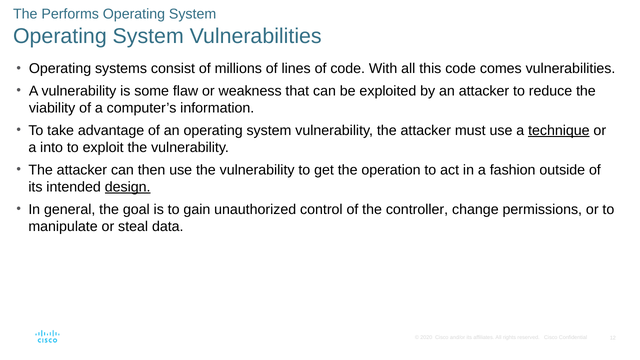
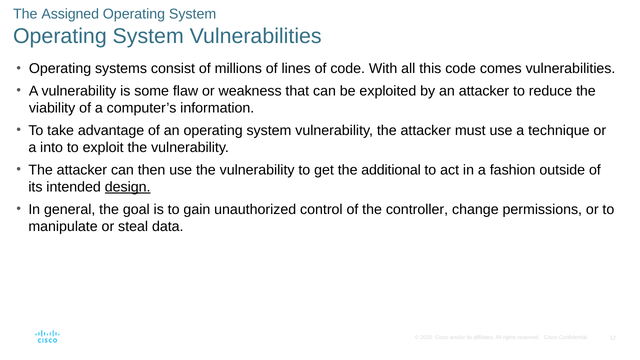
Performs: Performs -> Assigned (70, 14)
technique underline: present -> none (559, 130)
operation: operation -> additional (391, 170)
